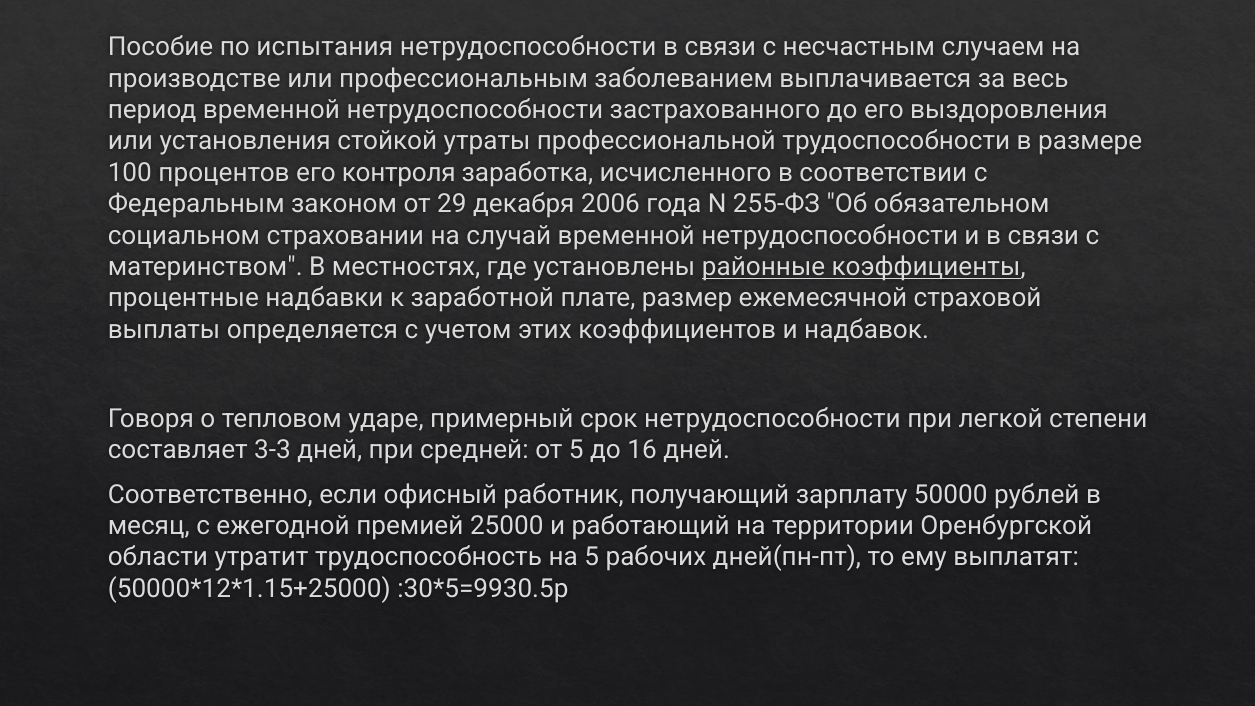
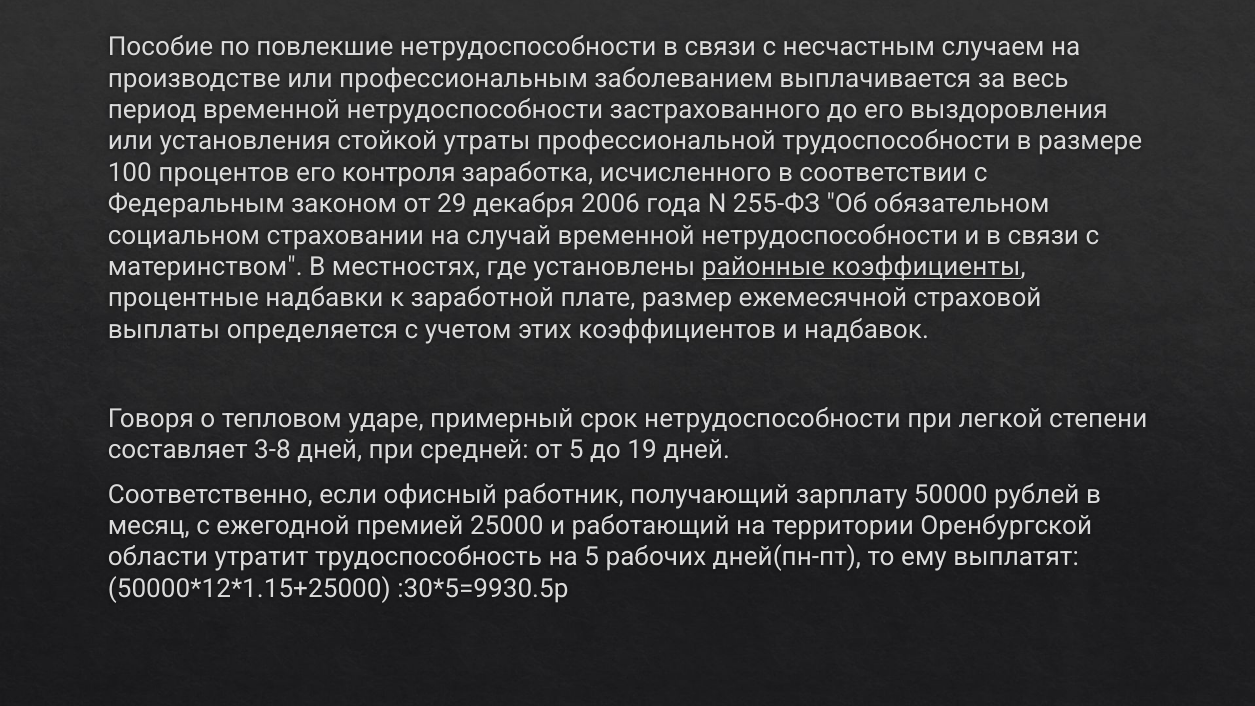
испытания: испытания -> повлекшие (325, 47)
3-3: 3-3 -> 3-8 (273, 450)
16: 16 -> 19 (642, 450)
